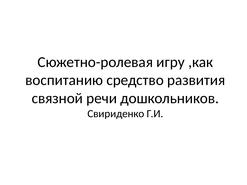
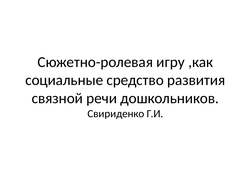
воспитанию: воспитанию -> социальные (64, 80)
